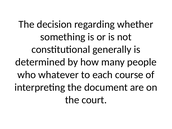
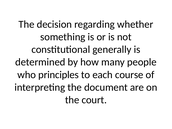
whatever: whatever -> principles (59, 75)
